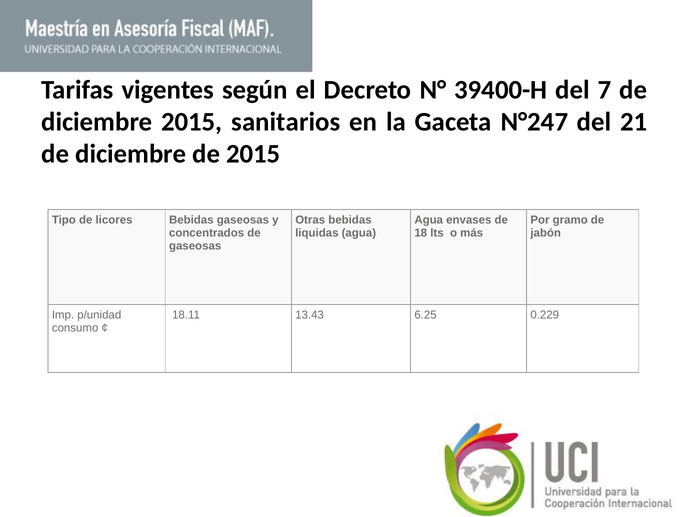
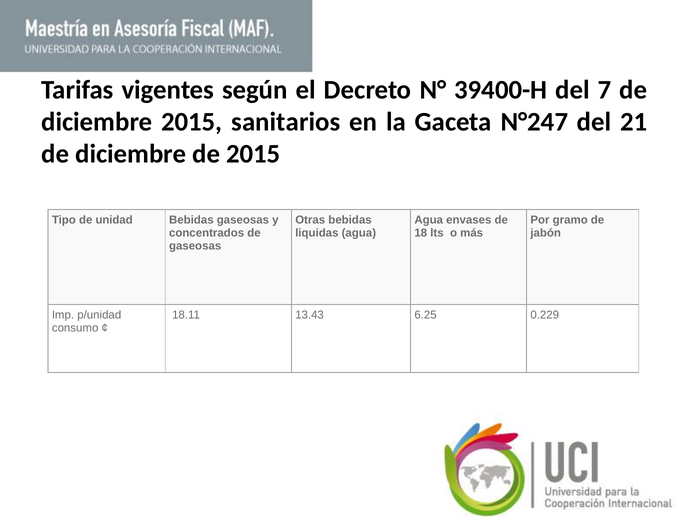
licores: licores -> unidad (114, 220)
